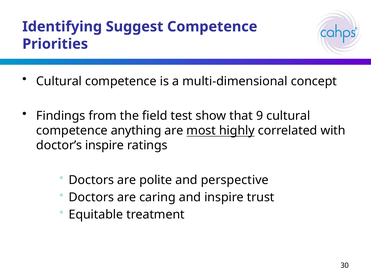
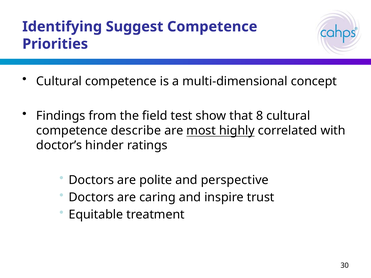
9: 9 -> 8 (260, 116)
anything: anything -> describe (136, 131)
doctor’s inspire: inspire -> hinder (104, 146)
